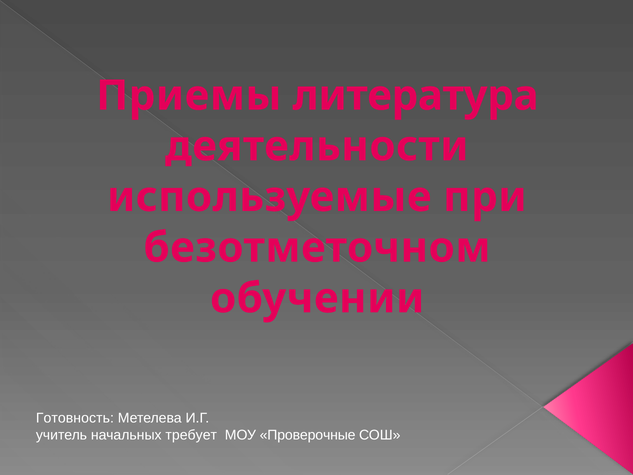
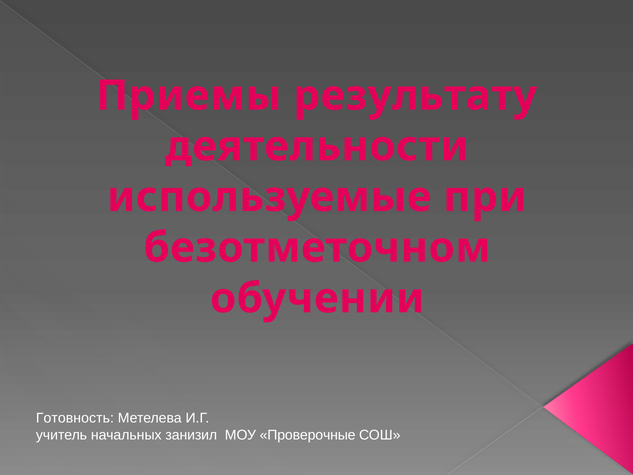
литература: литература -> результату (415, 96)
требует: требует -> занизил (191, 435)
